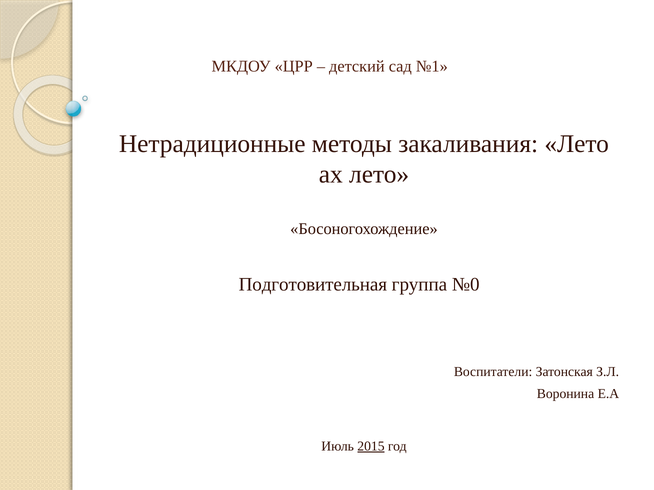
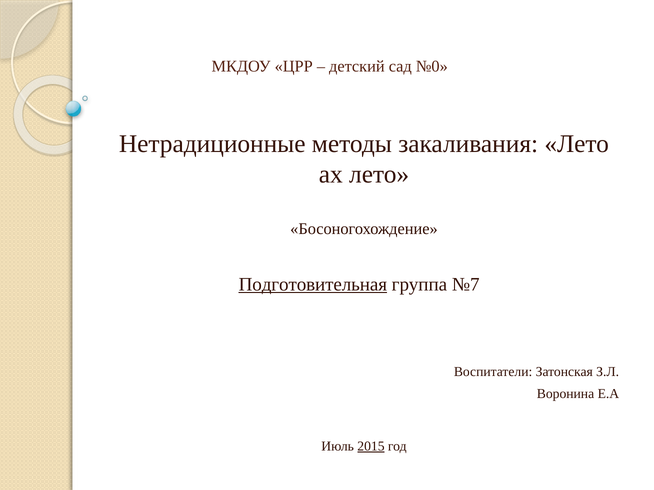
№1: №1 -> №0 (432, 66)
Подготовительная underline: none -> present (313, 285)
№0: №0 -> №7 (466, 285)
